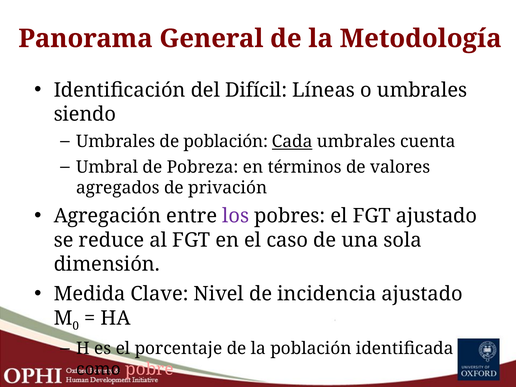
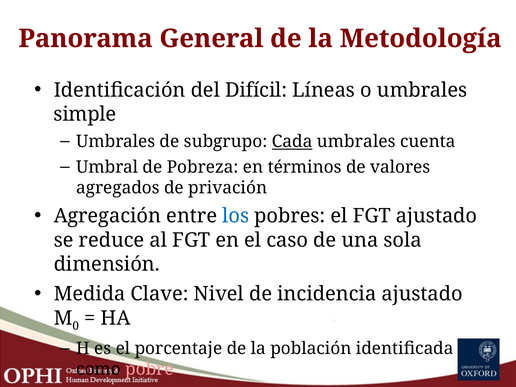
siendo: siendo -> simple (85, 114)
de población: población -> subgrupo (226, 141)
los colour: purple -> blue (236, 216)
